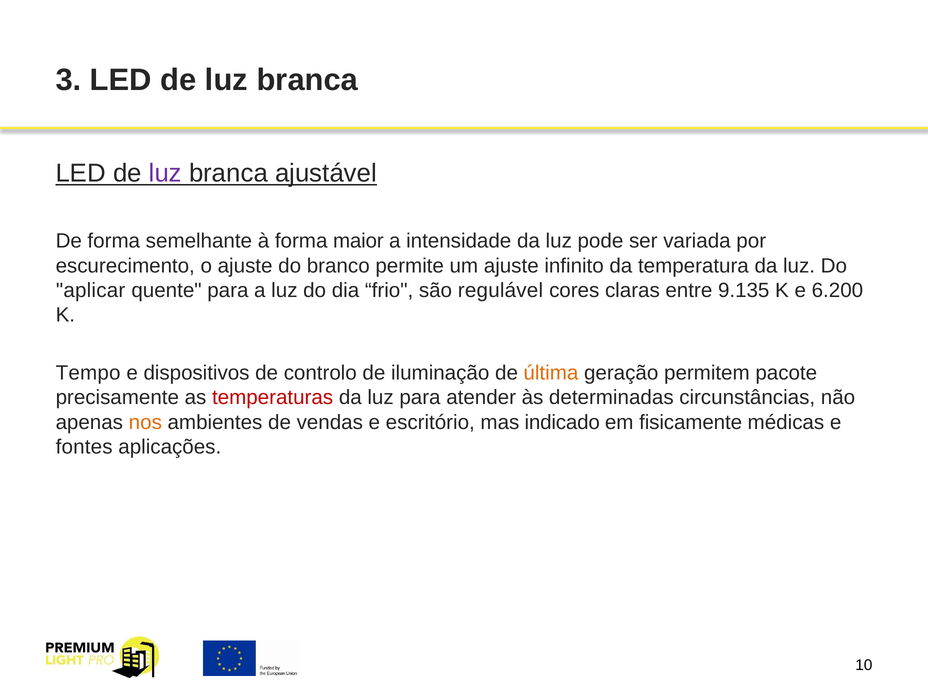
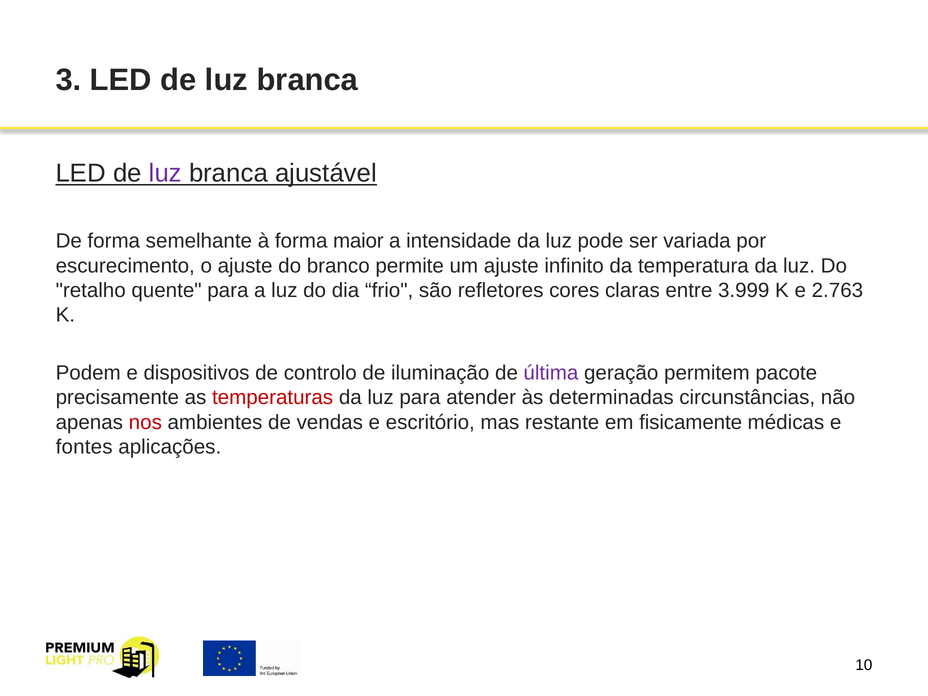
aplicar: aplicar -> retalho (91, 290)
regulável: regulável -> refletores (501, 290)
9.135: 9.135 -> 3.999 (744, 290)
6.200: 6.200 -> 2.763 (837, 290)
Tempo: Tempo -> Podem (88, 373)
última colour: orange -> purple (551, 373)
nos colour: orange -> red (145, 422)
indicado: indicado -> restante (562, 422)
